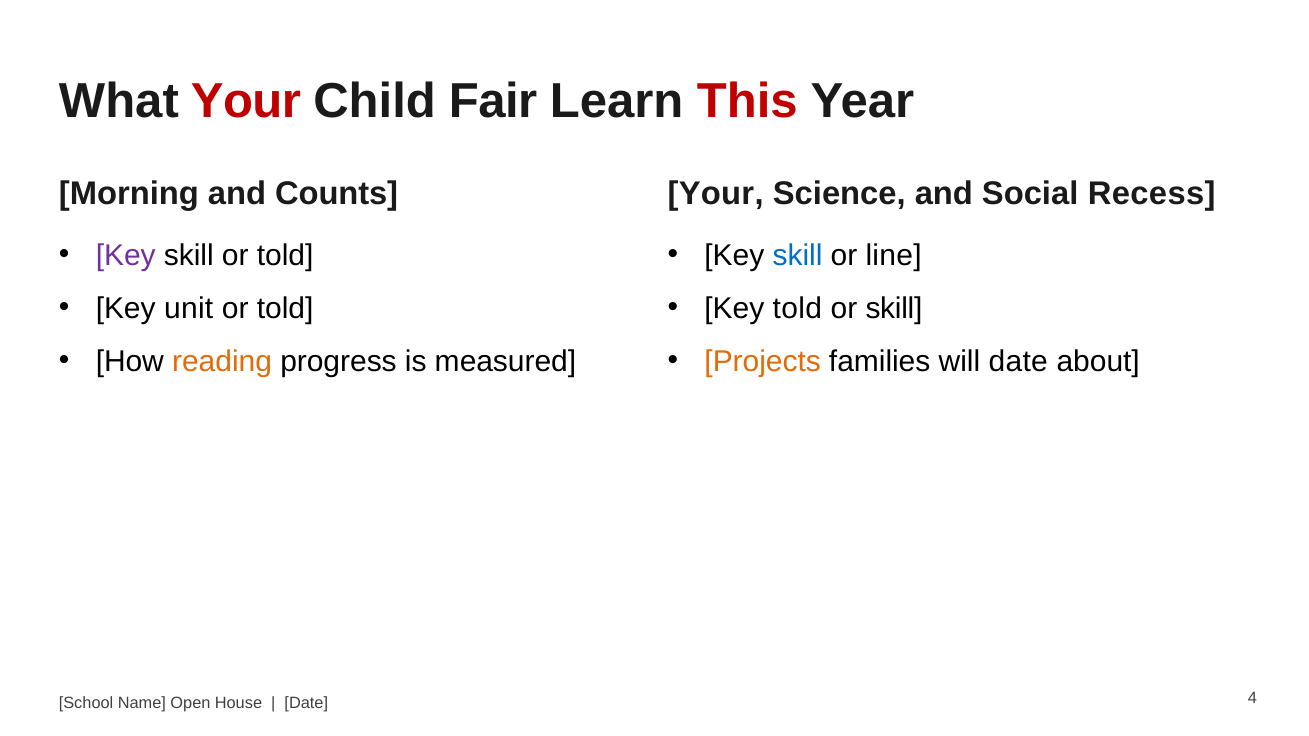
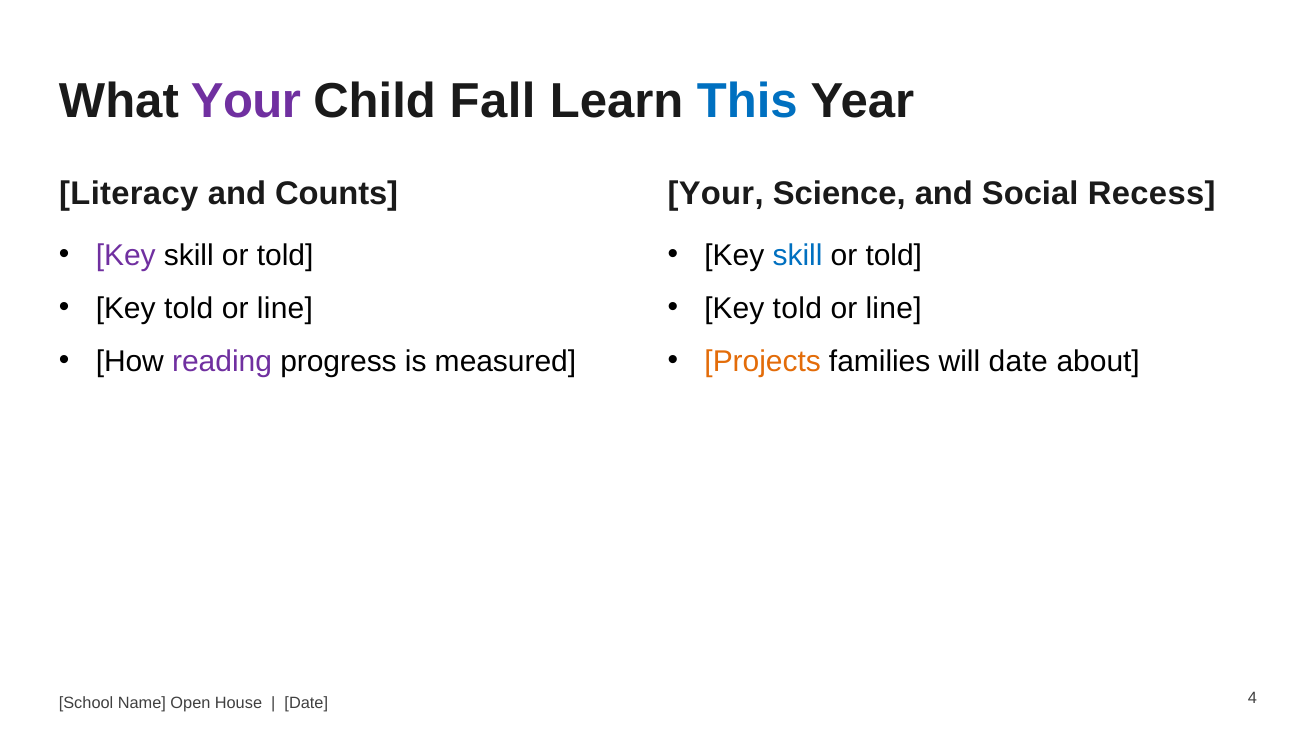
Your colour: red -> purple (246, 102)
Fair: Fair -> Fall (493, 102)
This colour: red -> blue (747, 102)
Morning: Morning -> Literacy (129, 194)
line: line -> told (894, 256)
unit: unit -> told (189, 309)
told: told -> line (285, 309)
skill: skill -> line (894, 309)
reading colour: orange -> purple (222, 362)
